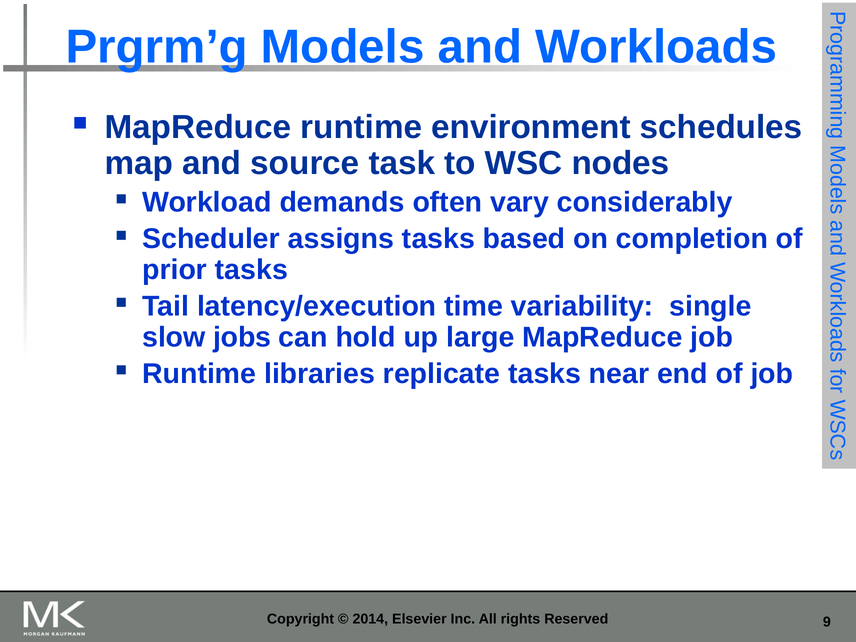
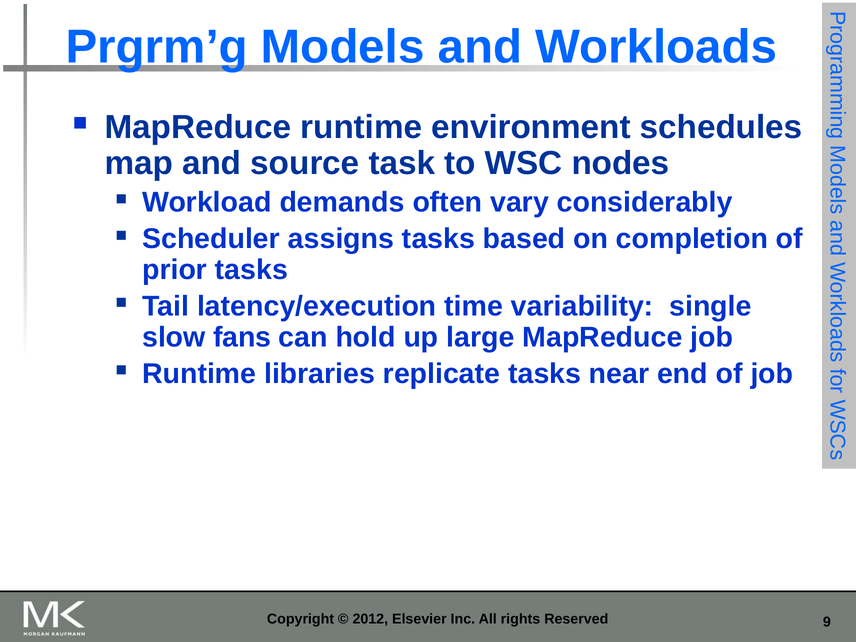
jobs: jobs -> fans (242, 337)
2014: 2014 -> 2012 (370, 619)
